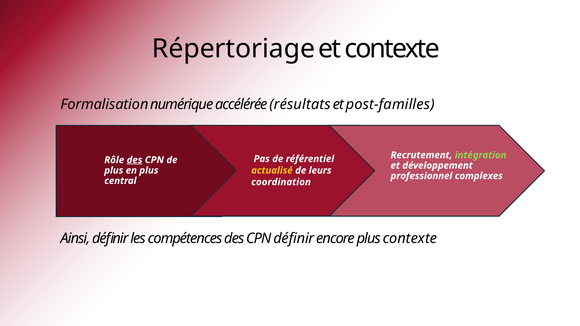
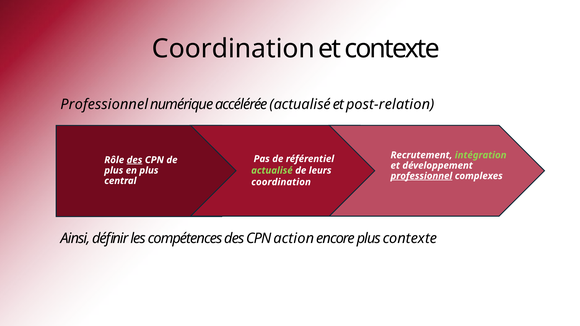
Répertoriage: Répertoriage -> Coordination (234, 49)
Formalisation: Formalisation -> Professionnel (104, 104)
accélérée résultats: résultats -> actualisé (300, 104)
post-familles: post-familles -> post-relation (390, 104)
actualisé colour: yellow -> light green (272, 171)
professionnel underline: none -> present (421, 176)
CPN définir: définir -> action (294, 238)
